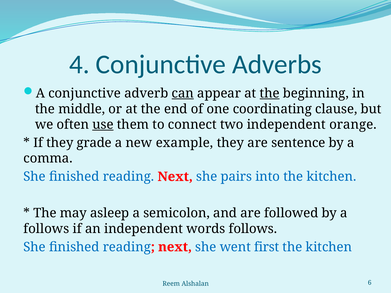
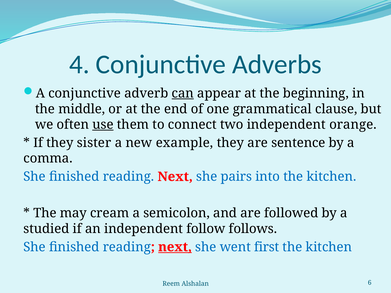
the underline: present -> none (270, 93)
coordinating: coordinating -> grammatical (272, 109)
grade: grade -> sister (94, 143)
asleep: asleep -> cream (110, 213)
follows: follows -> studied (46, 229)
words: words -> follow (206, 229)
next underline: none -> present (175, 247)
